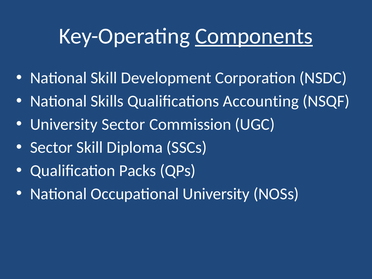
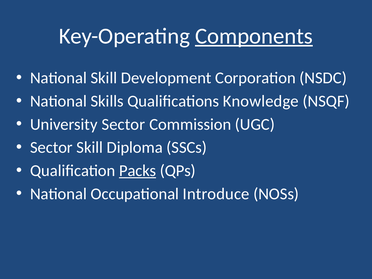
Accounting: Accounting -> Knowledge (261, 101)
Packs underline: none -> present (138, 171)
Occupational University: University -> Introduce (216, 194)
